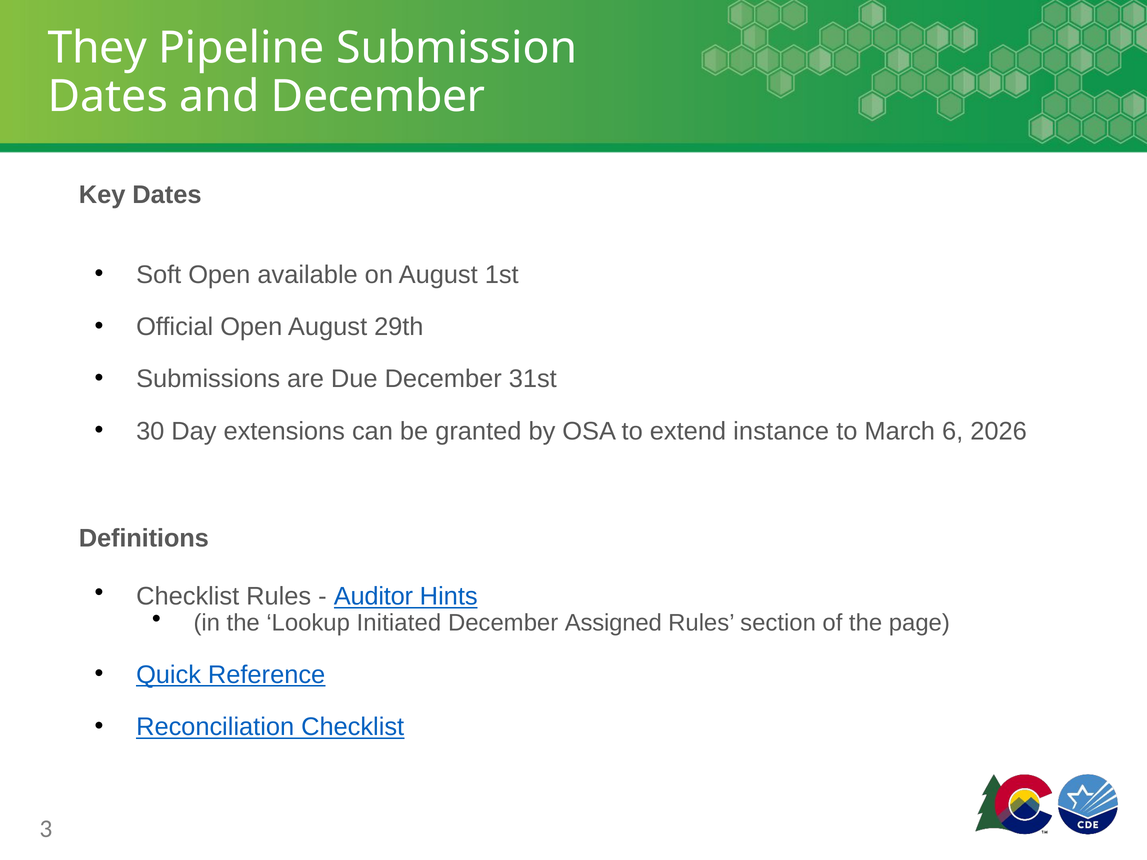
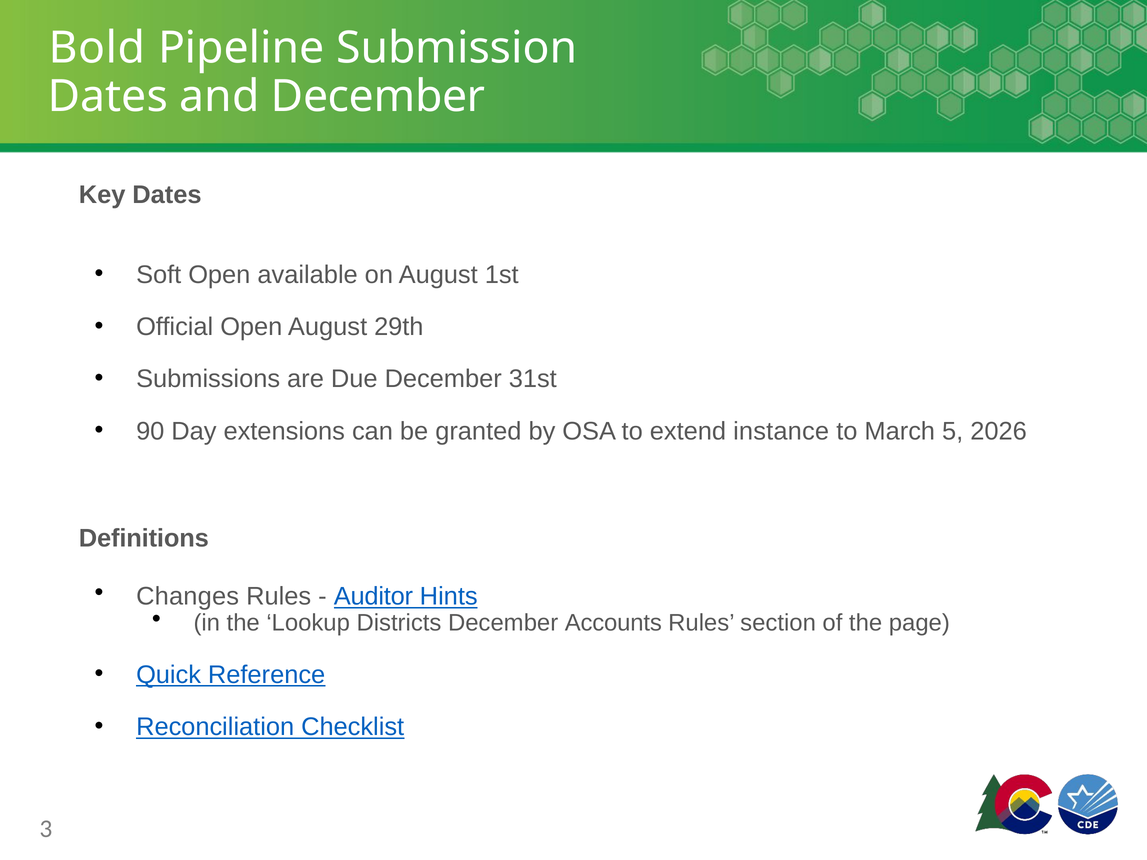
They: They -> Bold (97, 48)
30: 30 -> 90 (150, 431)
6: 6 -> 5 (953, 431)
Checklist: Checklist -> Changes (188, 597)
Initiated: Initiated -> Districts (399, 623)
Assigned: Assigned -> Accounts (613, 623)
